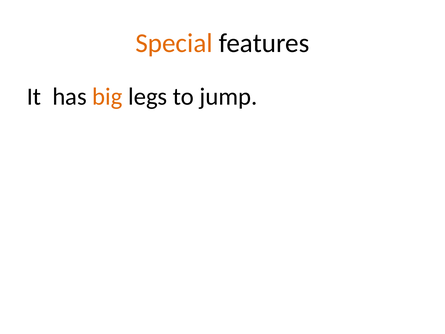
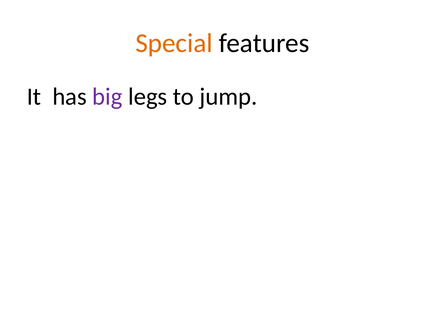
big colour: orange -> purple (107, 97)
